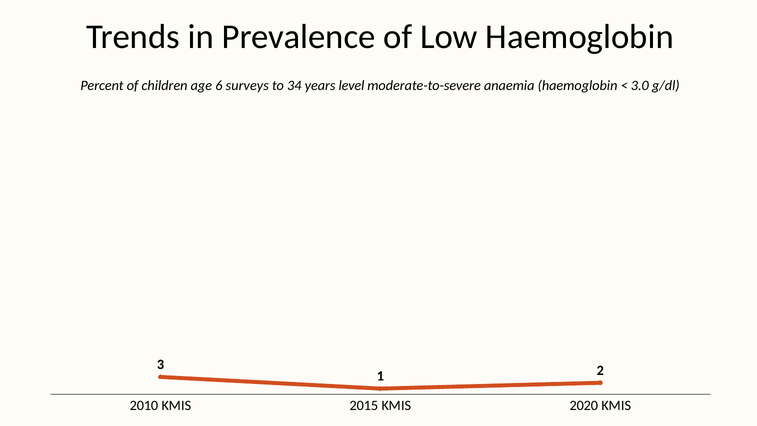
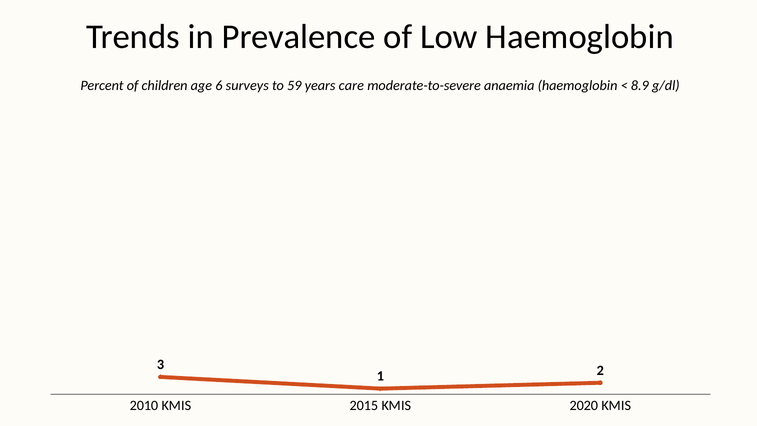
34: 34 -> 59 (294, 86)
level: level -> care (351, 86)
3.0: 3.0 -> 8.9 (640, 86)
